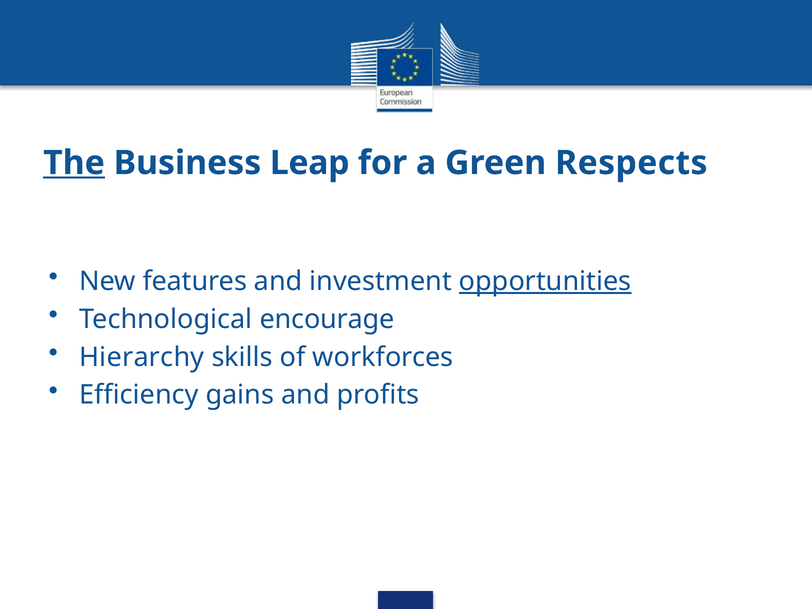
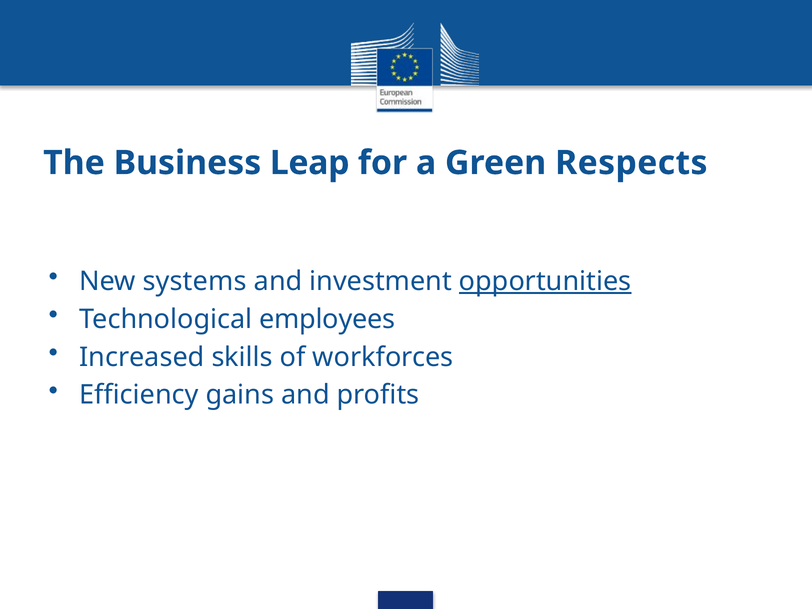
The underline: present -> none (74, 163)
features: features -> systems (195, 281)
encourage: encourage -> employees (327, 319)
Hierarchy: Hierarchy -> Increased (142, 357)
